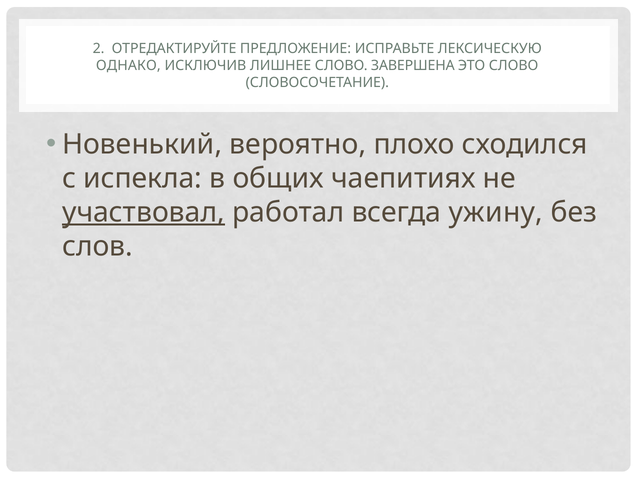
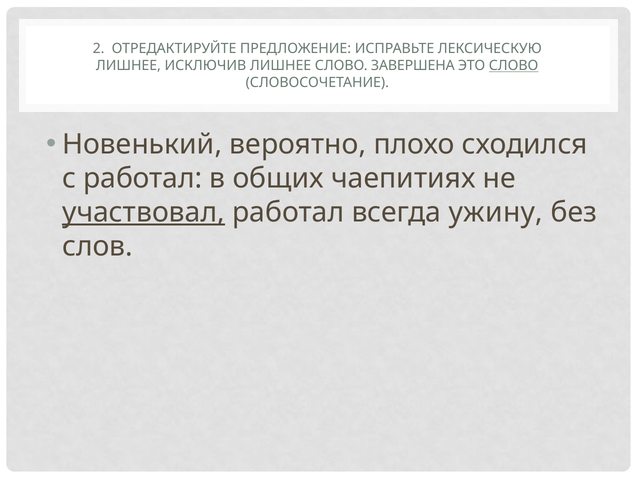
ОДНАКО: ОДНАКО -> ЛИШНЕЕ (128, 66)
СЛОВО underline: none -> present (514, 66)
с испекла: испекла -> работал (143, 178)
